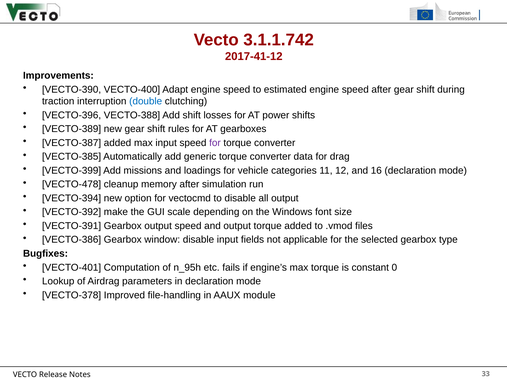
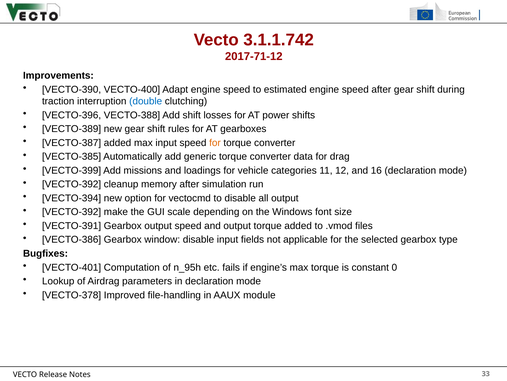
2017-41-12: 2017-41-12 -> 2017-71-12 (254, 56)
for colour: purple -> orange (215, 143)
VECTO-478: VECTO-478 -> VECTO-392 (72, 184)
